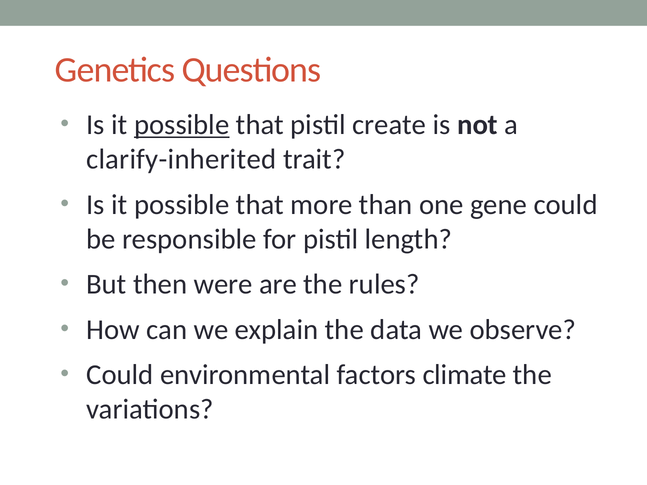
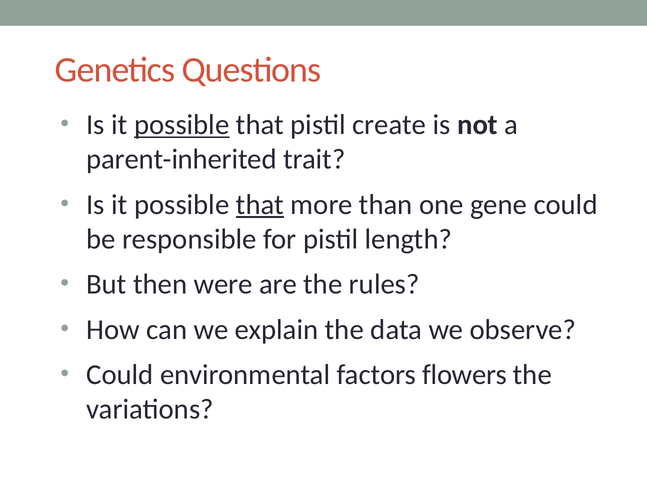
clarify-inherited: clarify-inherited -> parent-inherited (181, 159)
that underline: none -> present (260, 205)
climate: climate -> flowers (465, 375)
